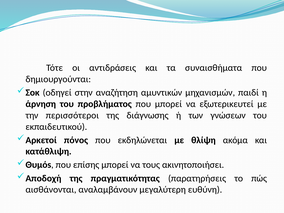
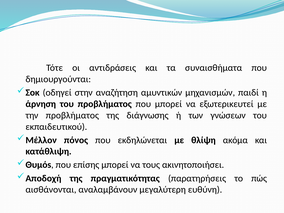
την περισσότεροι: περισσότεροι -> προβλήματος (72, 115)
Αρκετοί: Αρκετοί -> Μέλλον (41, 140)
